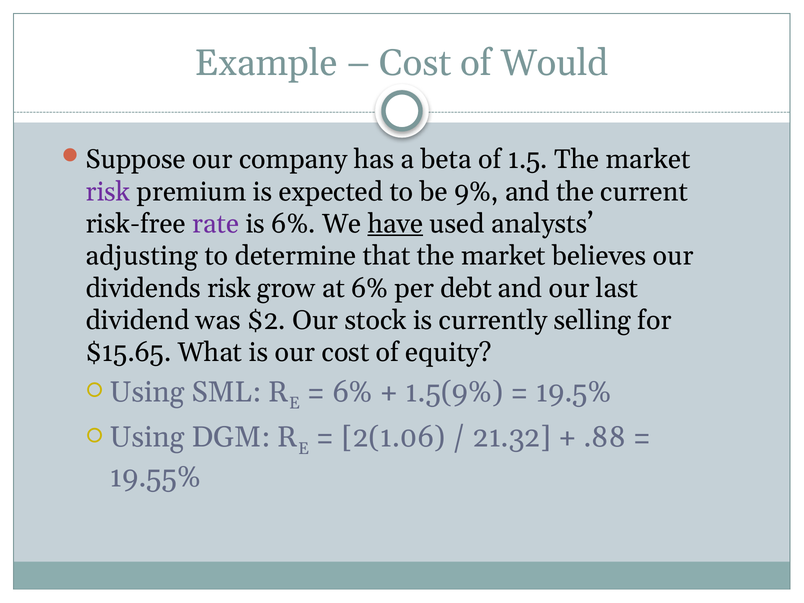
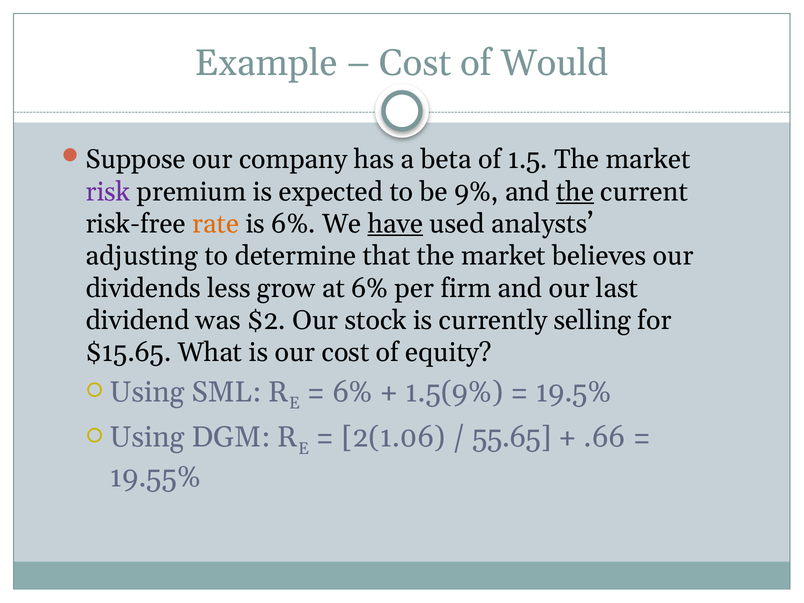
the underline: none -> present (575, 192)
rate colour: purple -> orange (216, 224)
dividends risk: risk -> less (229, 288)
debt: debt -> firm (466, 288)
21.32: 21.32 -> 55.65 (512, 437)
.88: .88 -> .66 (605, 437)
